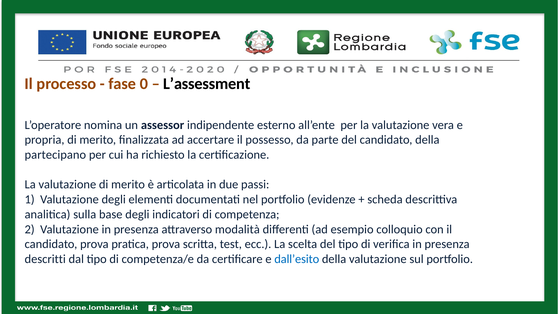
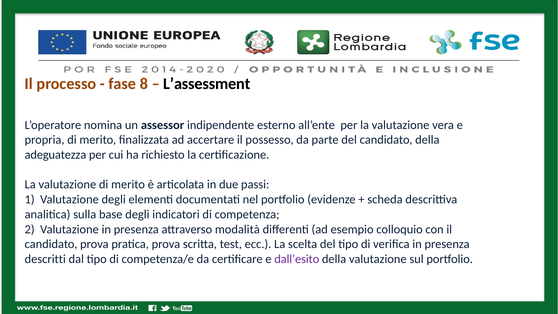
0: 0 -> 8 (144, 84)
partecipano: partecipano -> adeguatezza (55, 155)
dall’esito colour: blue -> purple (297, 259)
